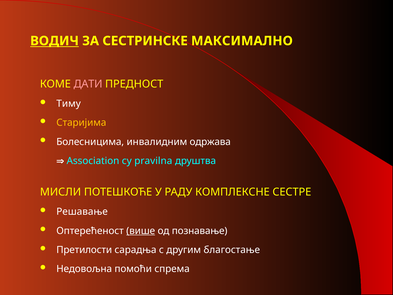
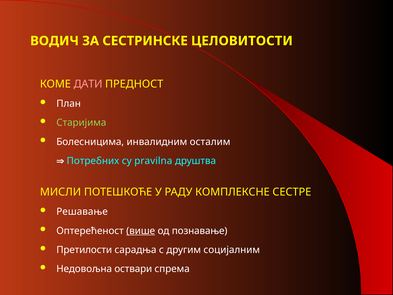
ВОДИЧ underline: present -> none (55, 41)
МАКСИМАЛНО: МАКСИМАЛНО -> ЦЕЛОВИТОСТИ (242, 41)
Тиму: Тиму -> План (69, 104)
Старијима colour: yellow -> light green (81, 123)
одржава: одржава -> осталим (210, 142)
Association: Association -> Потребних (93, 161)
благостање: благостање -> социјалним (232, 250)
помоћи: помоћи -> оствари (133, 269)
